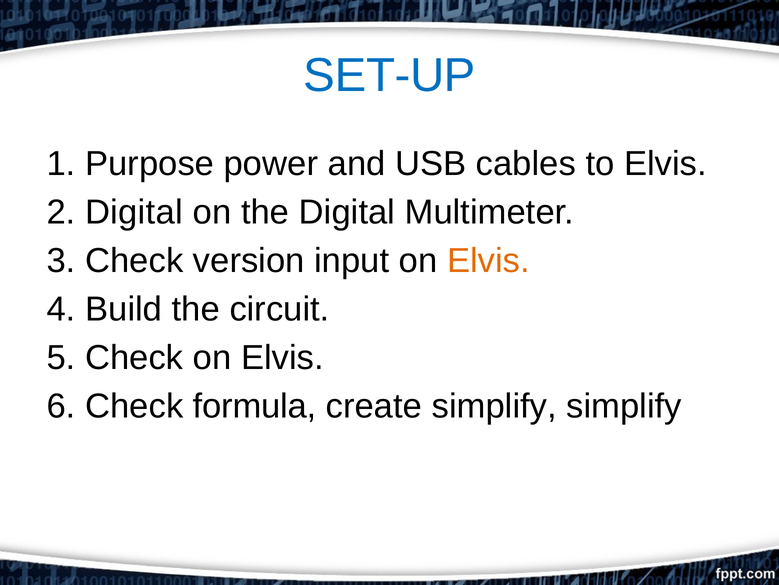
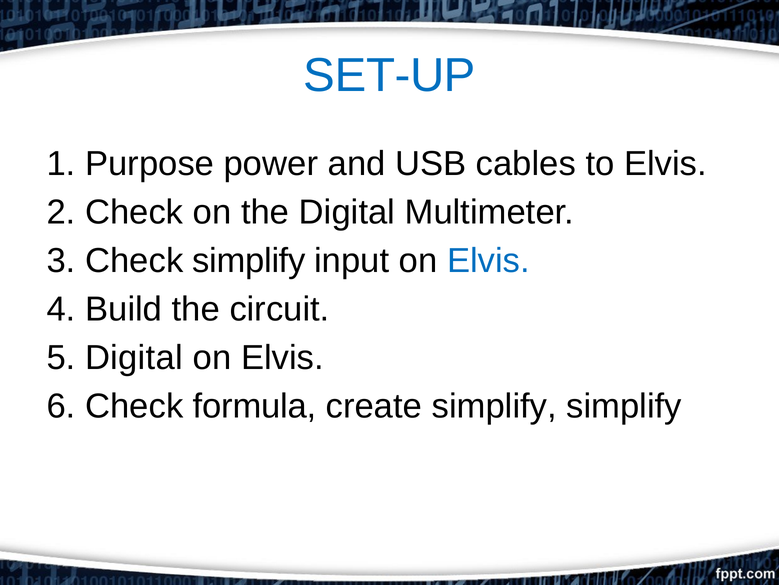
2 Digital: Digital -> Check (134, 212)
Check version: version -> simplify (249, 260)
Elvis colour: orange -> blue (488, 260)
5 Check: Check -> Digital (134, 357)
